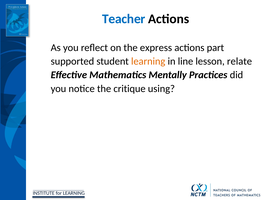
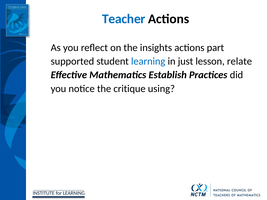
express: express -> insights (156, 48)
learning colour: orange -> blue (148, 61)
line: line -> just (185, 61)
Mentally: Mentally -> Establish (168, 75)
